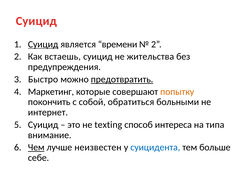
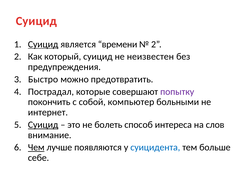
встаешь: встаешь -> который (63, 57)
жительства: жительства -> неизвестен (150, 57)
предотвратить underline: present -> none (122, 79)
Маркетинг: Маркетинг -> Пострадал (51, 92)
попытку colour: orange -> purple (177, 92)
обратиться: обратиться -> компьютер (131, 102)
Суицид underline: none -> present (43, 125)
texting: texting -> болеть (108, 125)
типа: типа -> слов (215, 125)
неизвестен: неизвестен -> появляются (98, 148)
